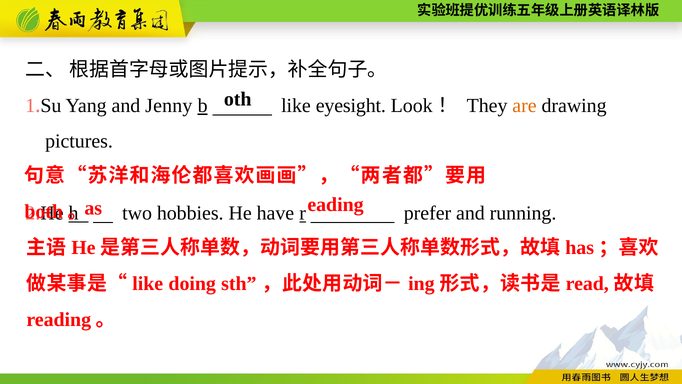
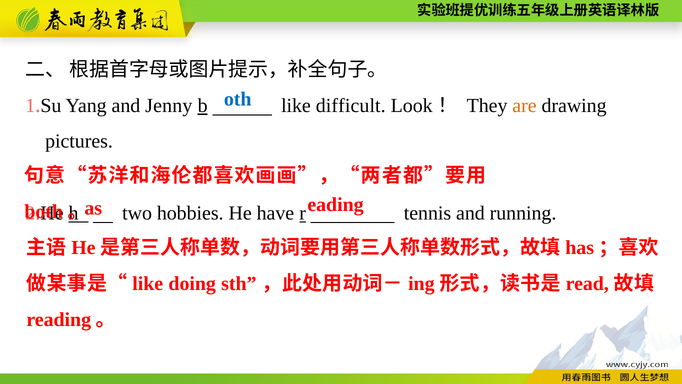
oth colour: black -> blue (238, 99)
eyesight: eyesight -> difficult (351, 105)
prefer: prefer -> tennis (427, 213)
